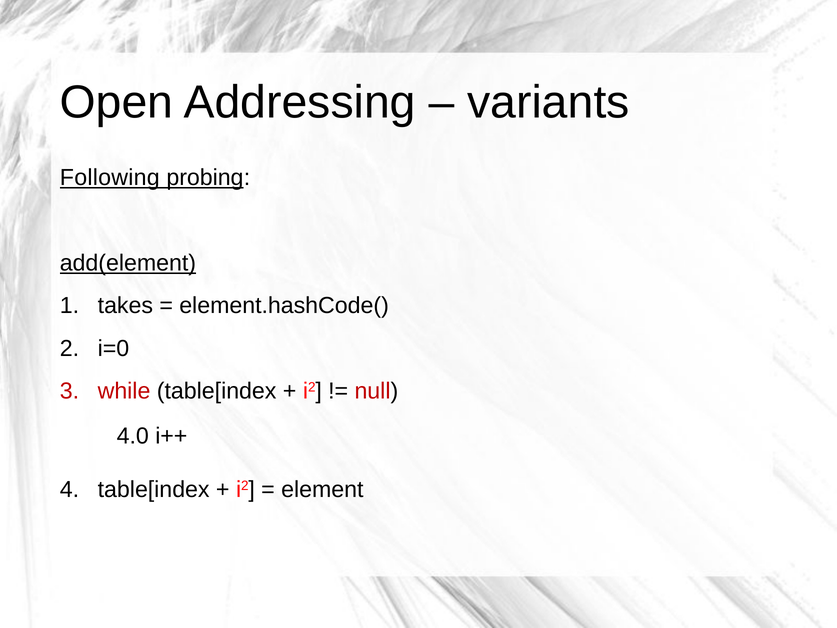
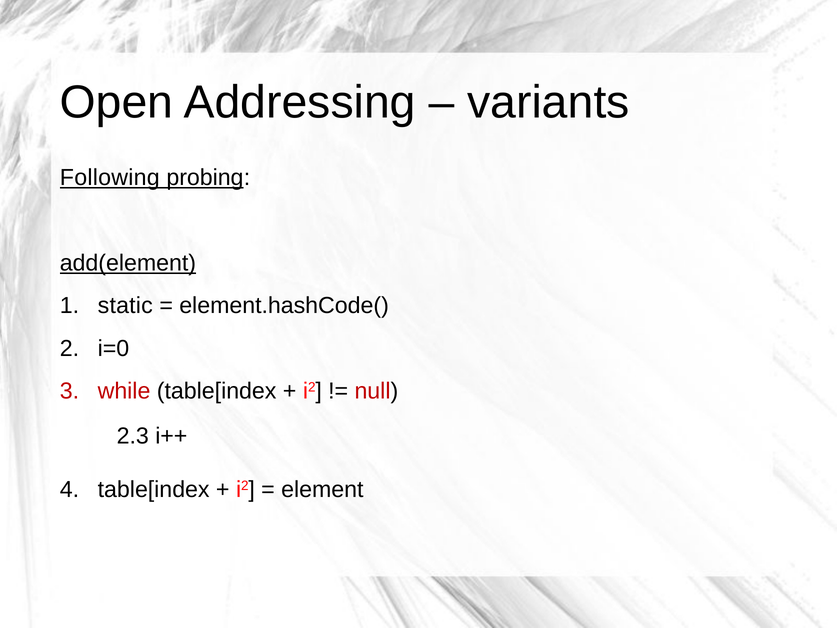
takes: takes -> static (125, 306)
4.0: 4.0 -> 2.3 (133, 436)
